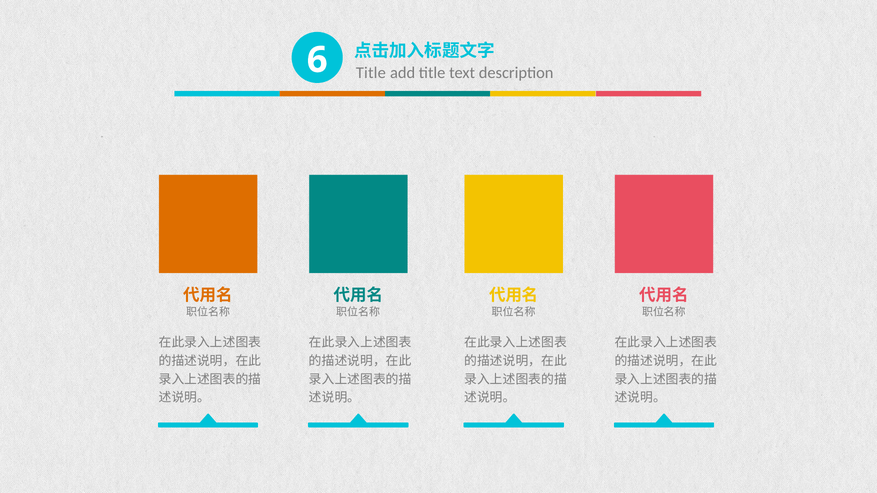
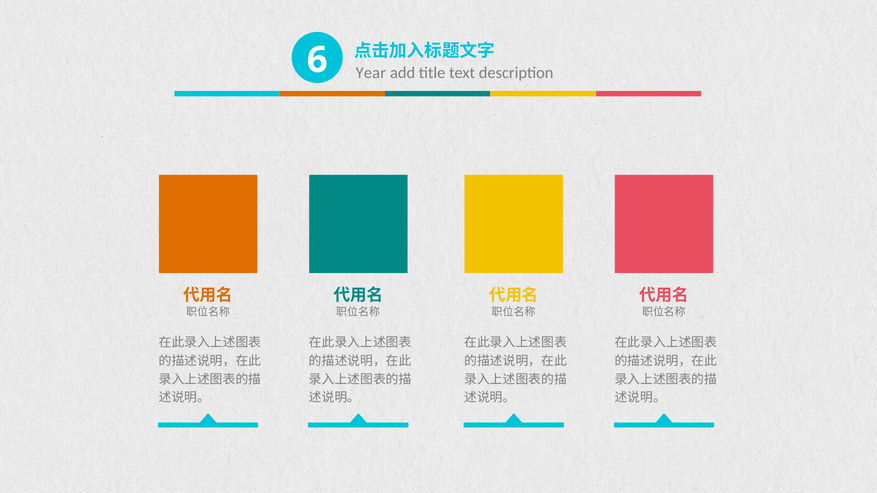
Title: Title -> Year (371, 73)
